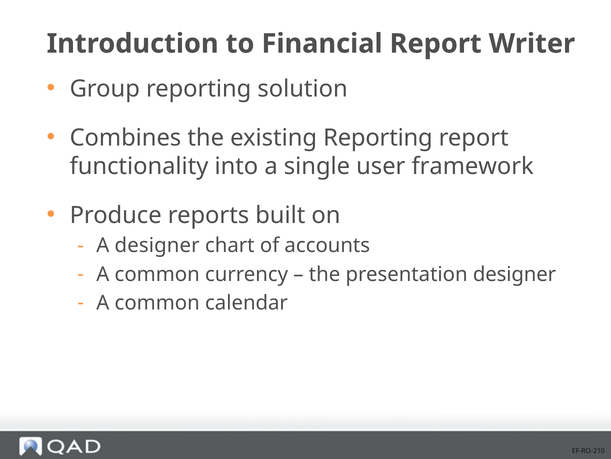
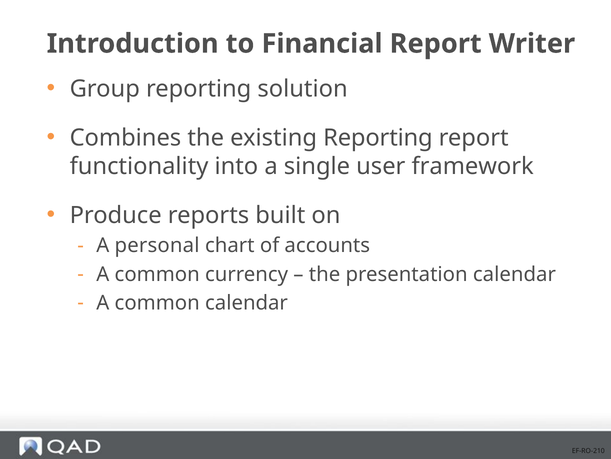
A designer: designer -> personal (157, 245)
presentation designer: designer -> calendar (514, 274)
